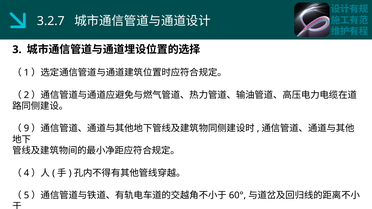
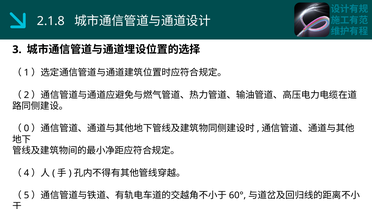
3.2.7: 3.2.7 -> 2.1.8 (51, 21)
9: 9 -> 0 (27, 129)
